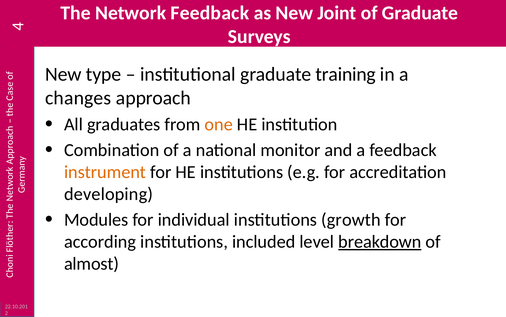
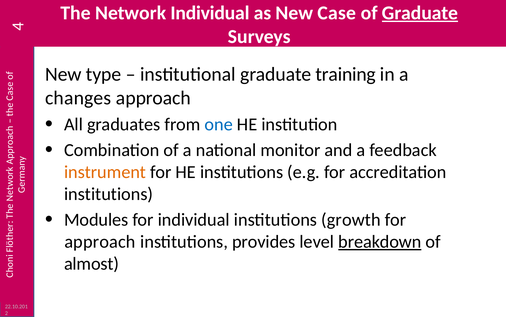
Network Feedback: Feedback -> Individual (210, 13)
Joint: Joint -> Case (337, 13)
Graduate underline: none -> present (420, 13)
one colour: orange -> blue (219, 124)
developing: developing -> institutions (109, 194)
according: according -> approach (100, 241)
included: included -> provides (264, 241)
